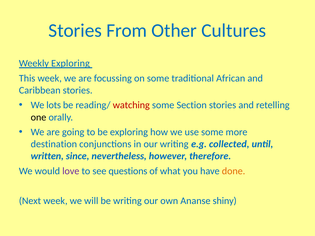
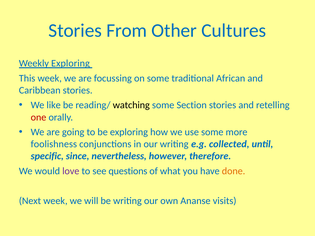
lots: lots -> like (54, 105)
watching colour: red -> black (131, 105)
one colour: black -> red (39, 117)
destination: destination -> foolishness (54, 144)
written: written -> specific (47, 156)
shiny: shiny -> visits (225, 201)
